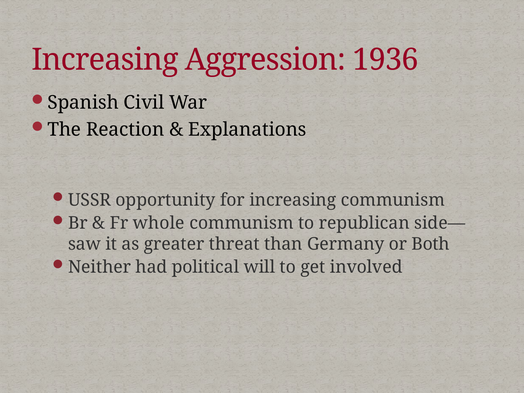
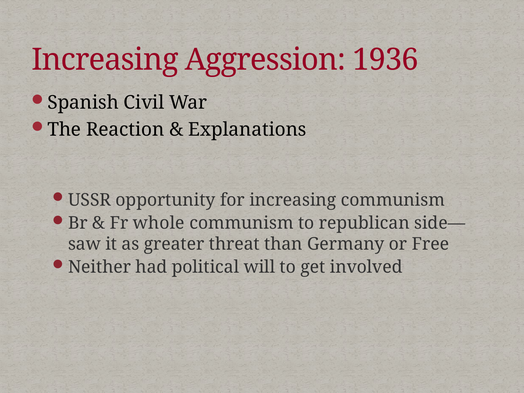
Both: Both -> Free (430, 244)
